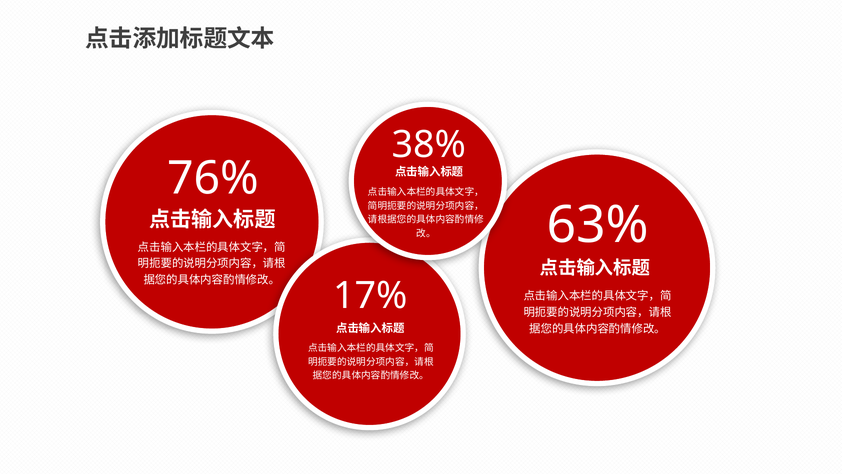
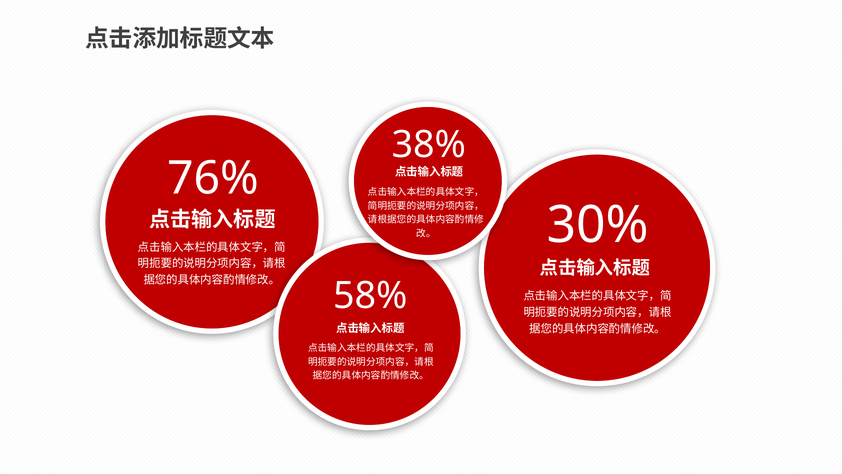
63%: 63% -> 30% (598, 225)
17%: 17% -> 58% (371, 296)
